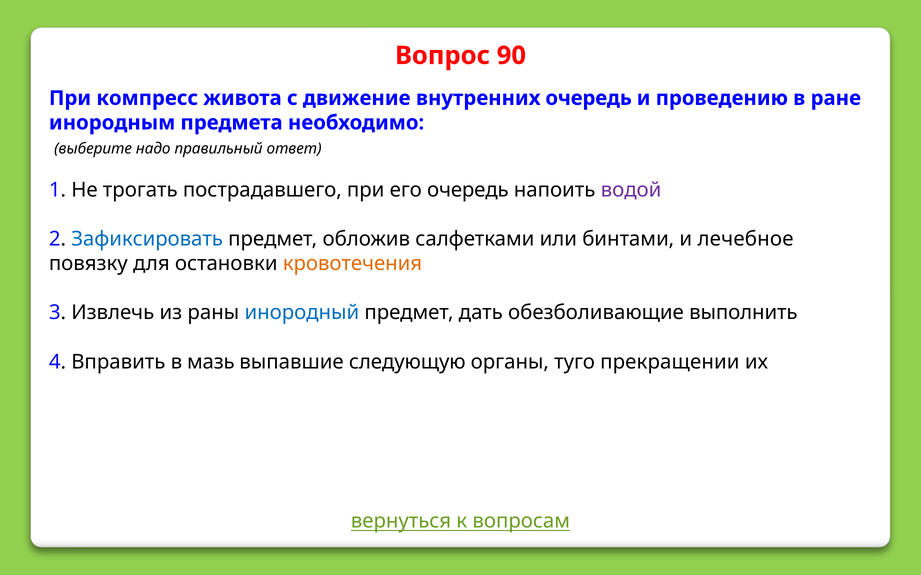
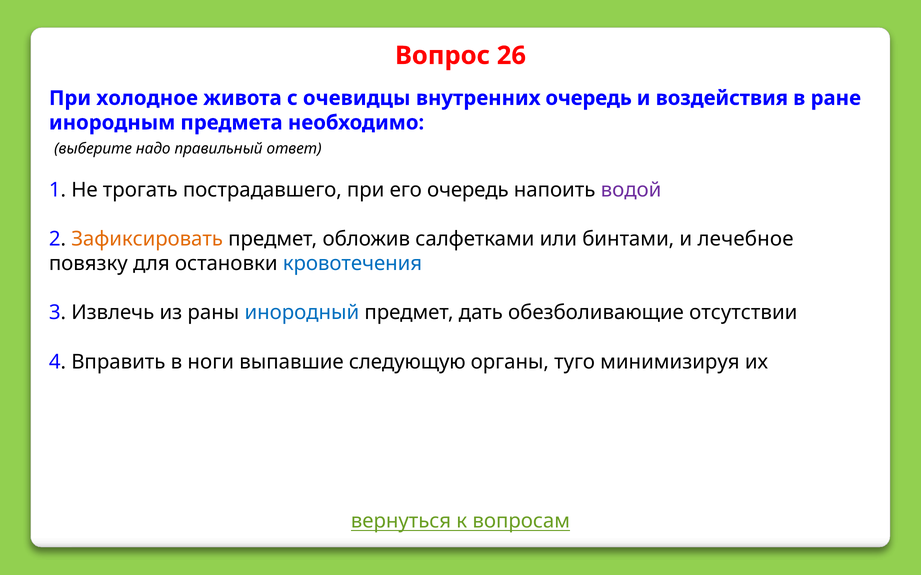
90: 90 -> 26 (511, 56)
компресс: компресс -> холодное (147, 98)
движение: движение -> очевидцы (357, 98)
проведению: проведению -> воздействия (722, 98)
Зафиксировать colour: blue -> orange (147, 239)
кровотечения colour: orange -> blue (352, 264)
выполнить: выполнить -> отсутствии (743, 313)
мазь: мазь -> ноги (211, 362)
прекращении: прекращении -> минимизируя (670, 362)
